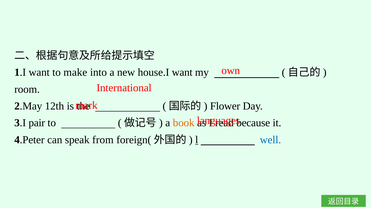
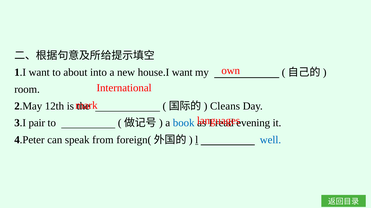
make: make -> about (75, 73)
Flower: Flower -> Cleans (225, 106)
book colour: orange -> blue (184, 123)
because: because -> evening (253, 123)
